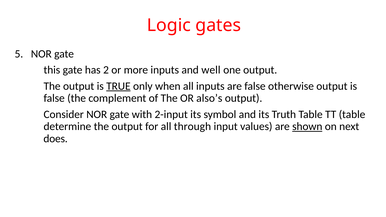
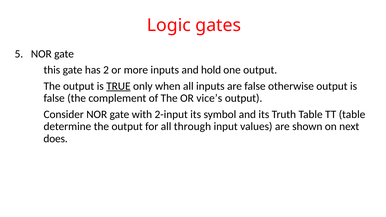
well: well -> hold (211, 70)
also’s: also’s -> vice’s (209, 98)
shown underline: present -> none (307, 127)
